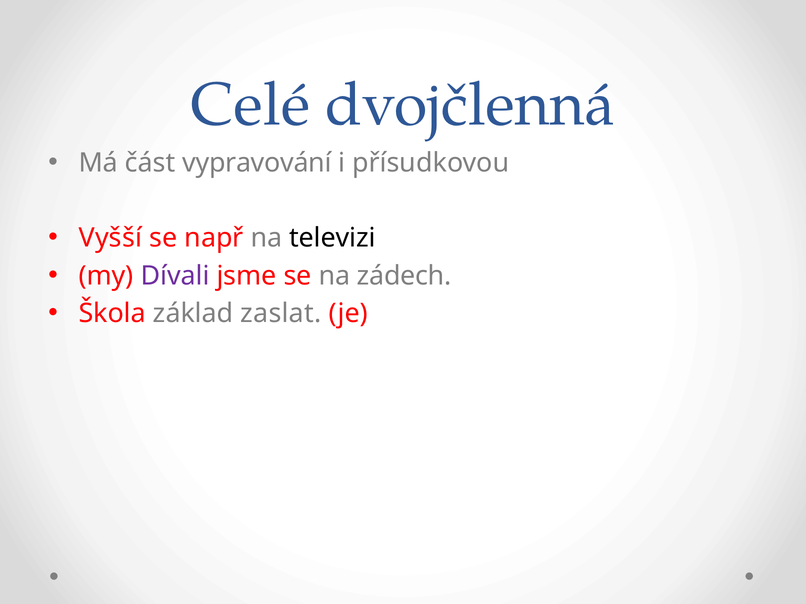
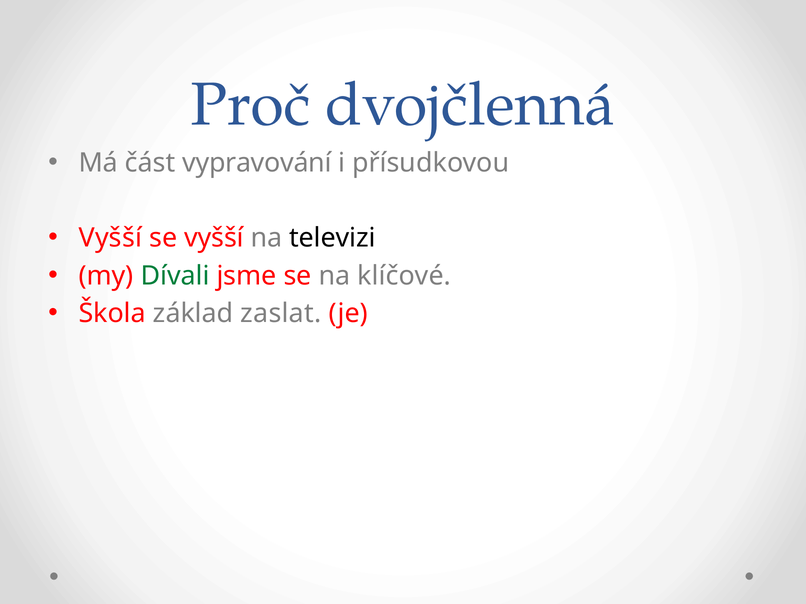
Celé: Celé -> Proč (251, 105)
se např: např -> vyšší (214, 238)
Dívali colour: purple -> green (175, 276)
zádech: zádech -> klíčové (404, 276)
